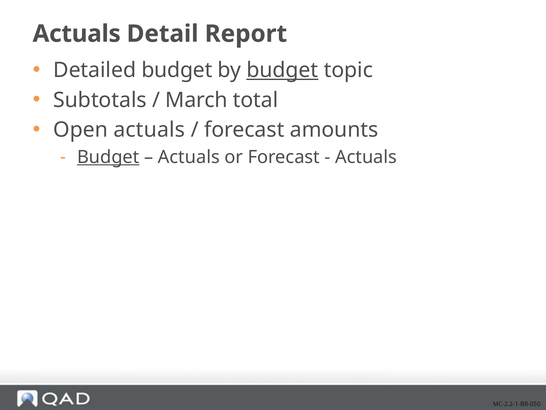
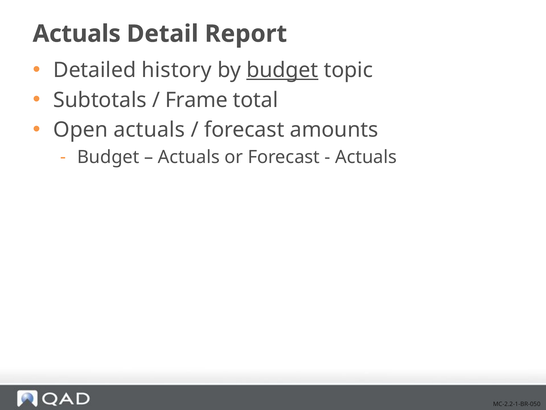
Detailed budget: budget -> history (177, 70)
March: March -> Frame (197, 100)
Budget underline: present -> none (108, 157)
